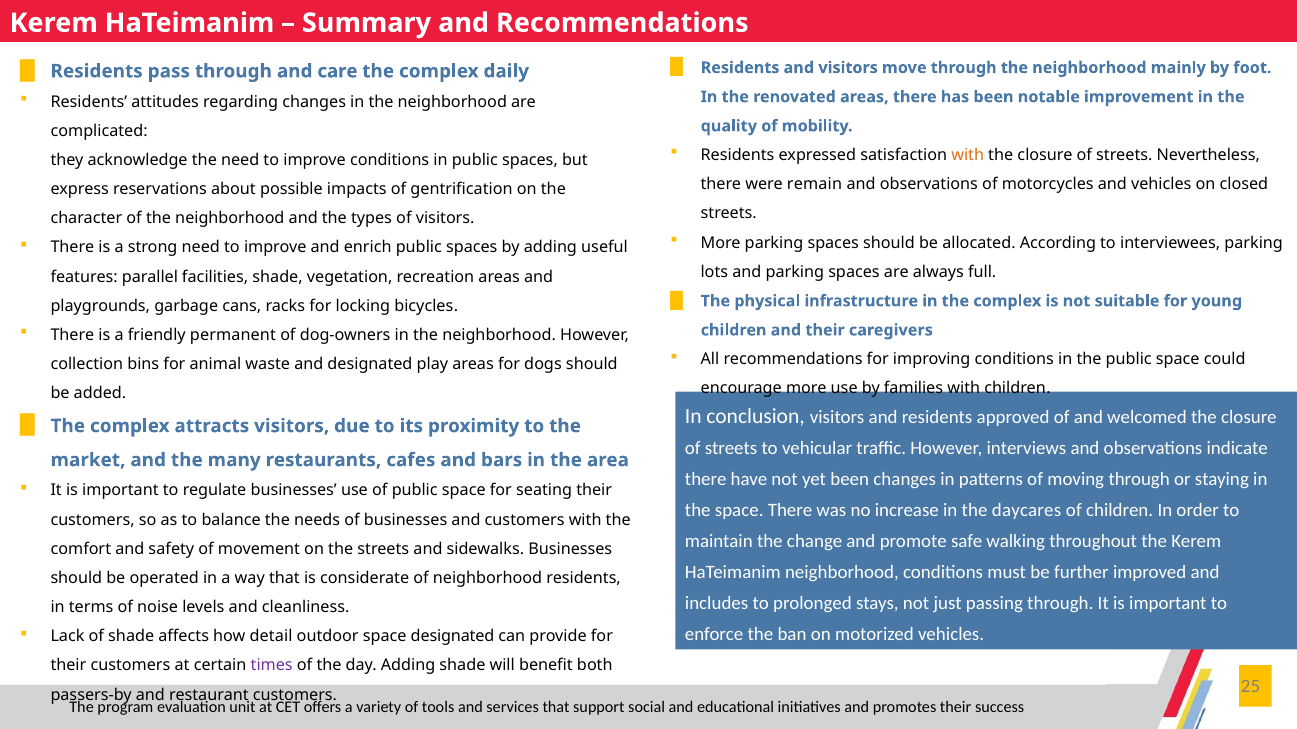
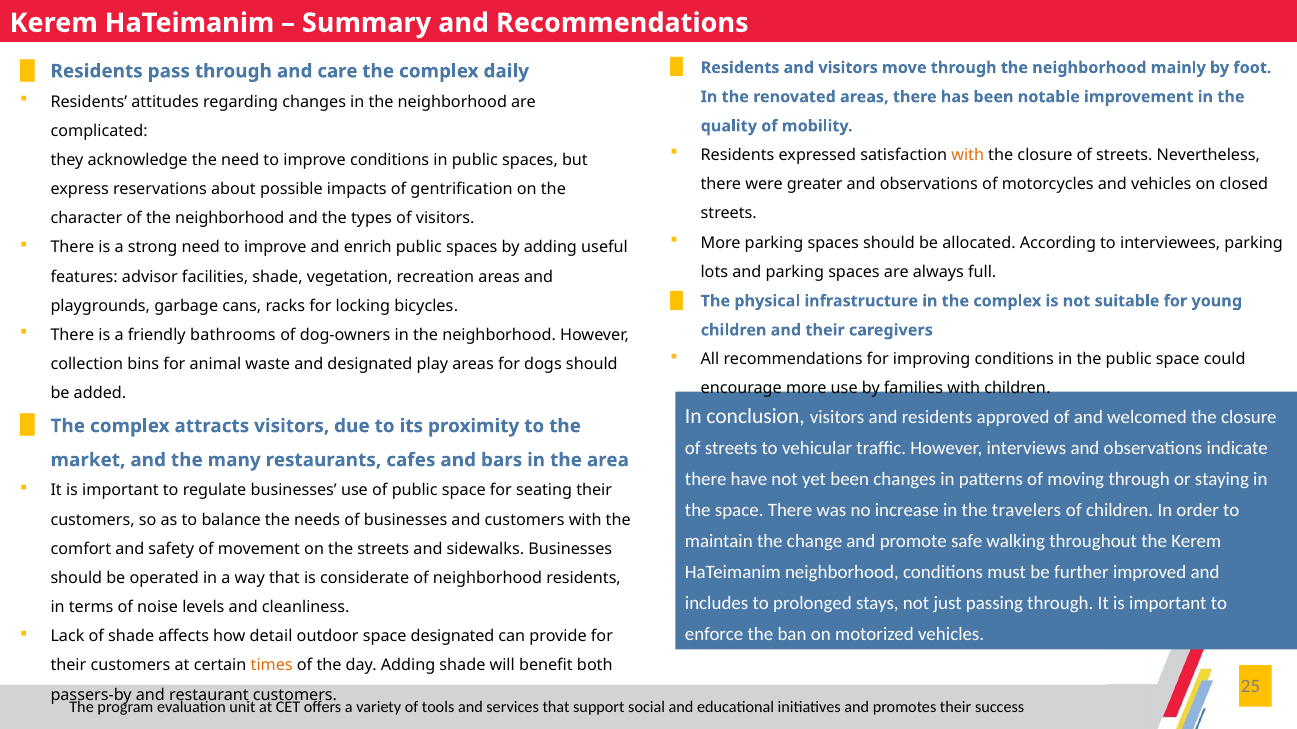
remain: remain -> greater (815, 184)
parallel: parallel -> advisor (150, 277)
permanent: permanent -> bathrooms (233, 335)
daycares: daycares -> travelers (1027, 511)
times colour: purple -> orange (272, 666)
